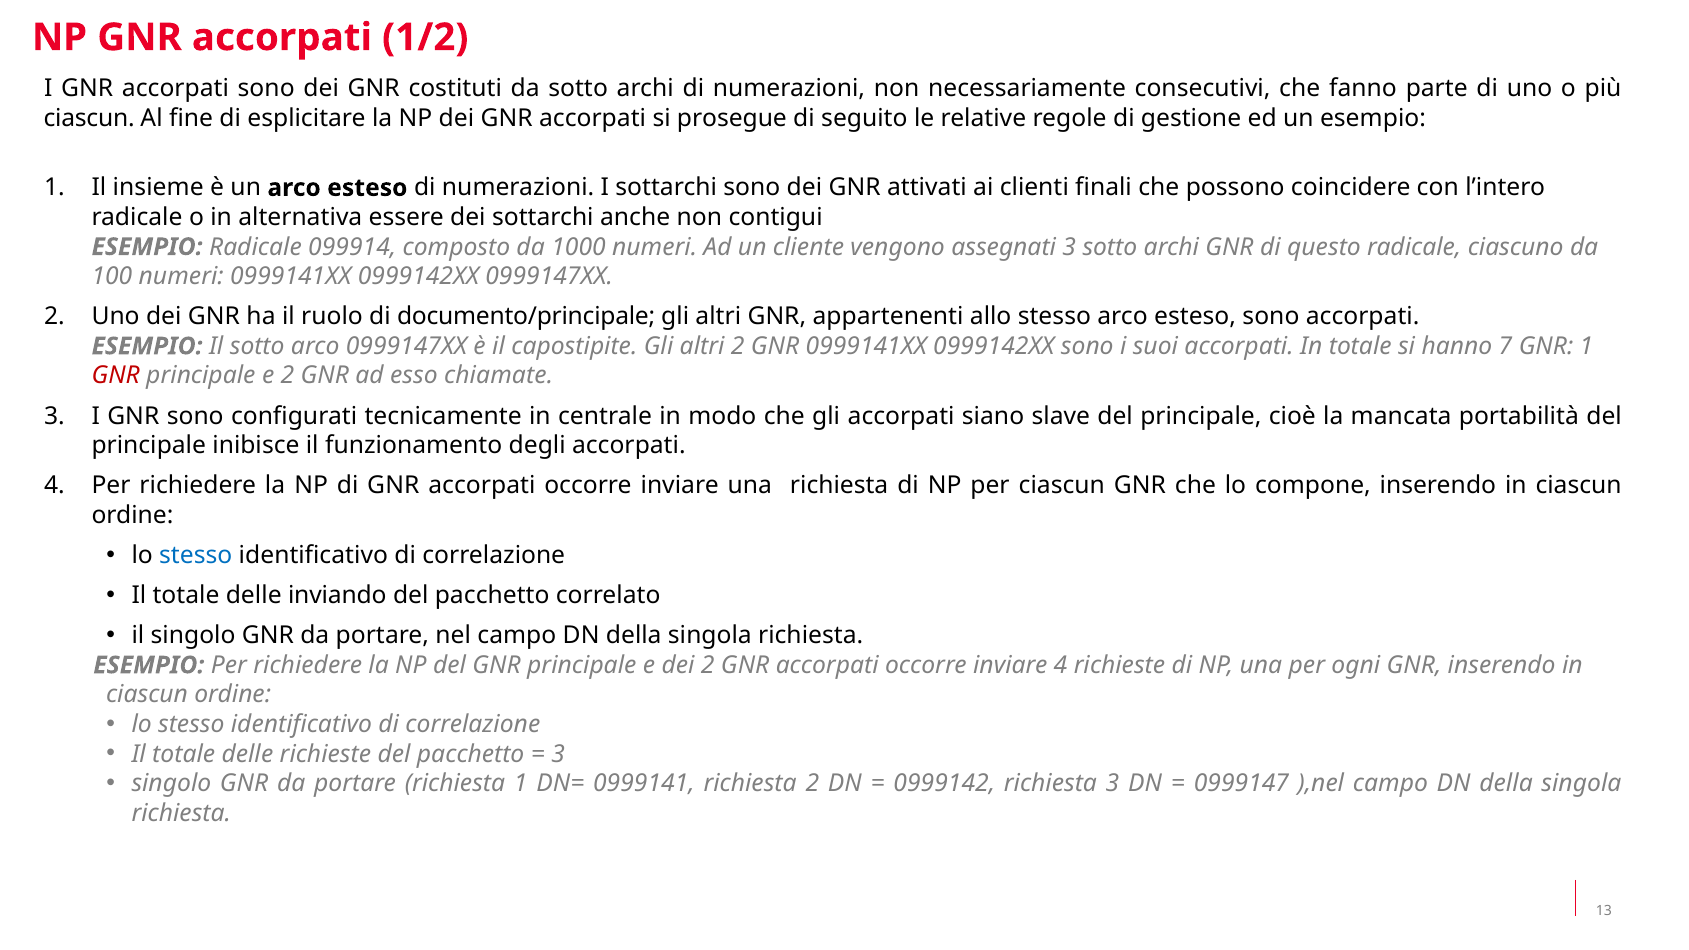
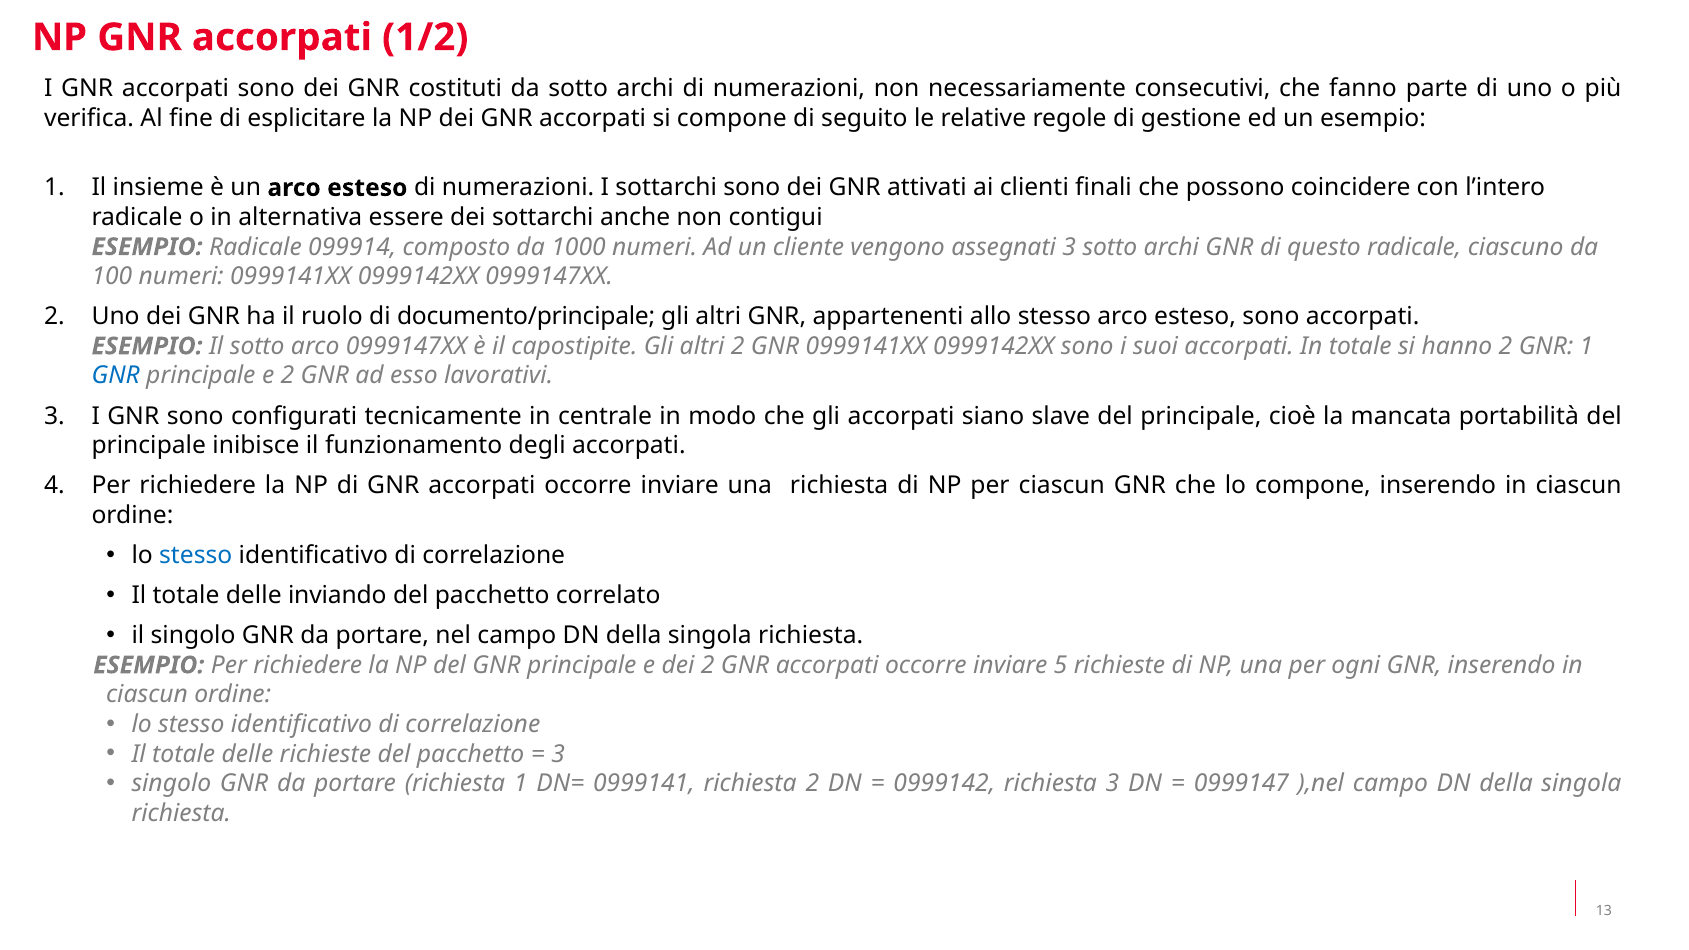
ciascun: ciascun -> verifica (89, 118)
si prosegue: prosegue -> compone (732, 118)
hanno 7: 7 -> 2 (1506, 346)
GNR colour: red -> blue (116, 376)
chiamate: chiamate -> lavorativi (499, 376)
inviare 4: 4 -> 5 (1061, 665)
